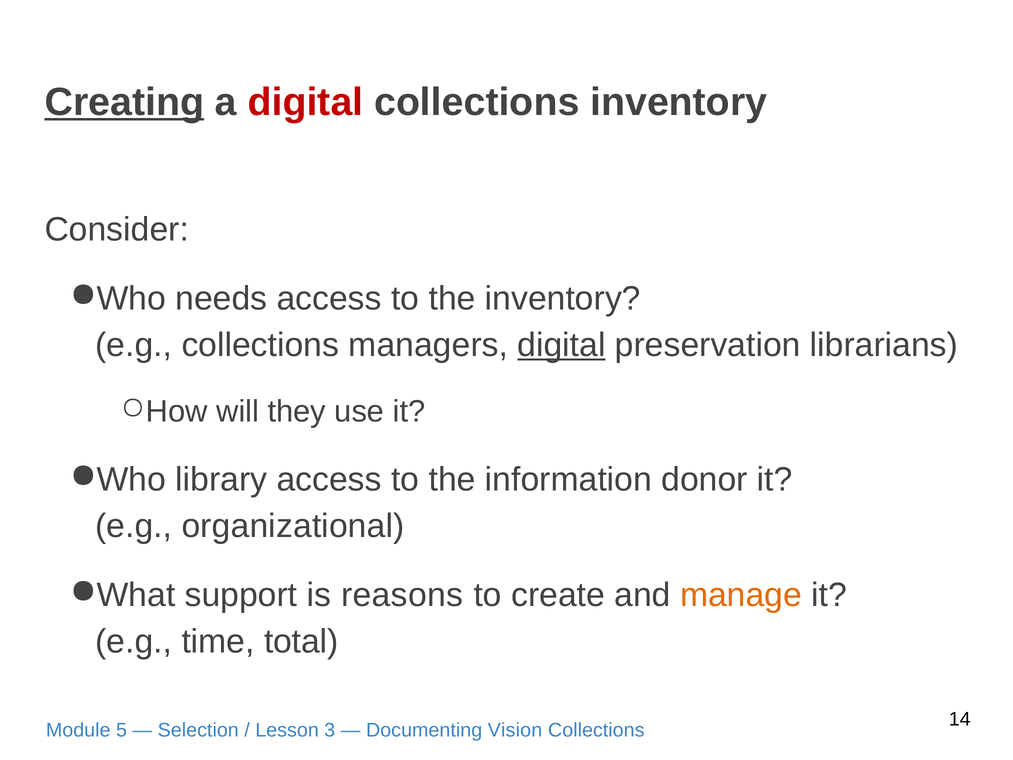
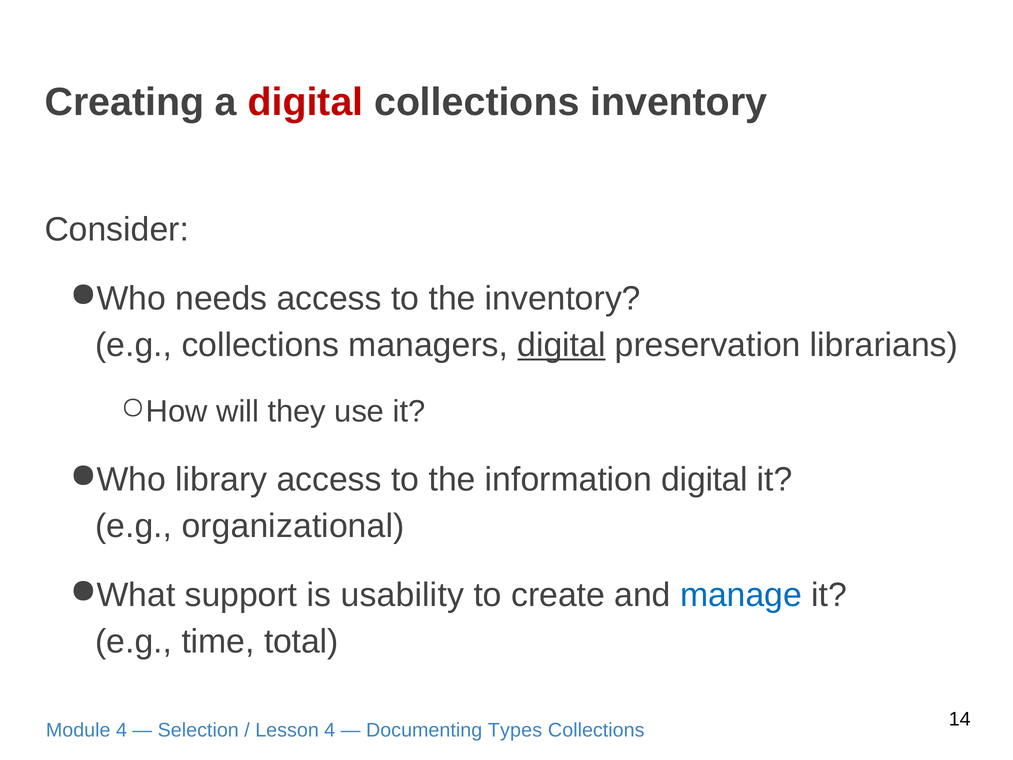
Creating underline: present -> none (124, 102)
information donor: donor -> digital (705, 479)
reasons: reasons -> usability (402, 595)
manage colour: orange -> blue (741, 595)
Module 5: 5 -> 4 (122, 730)
Lesson 3: 3 -> 4 (330, 730)
Vision: Vision -> Types (515, 730)
